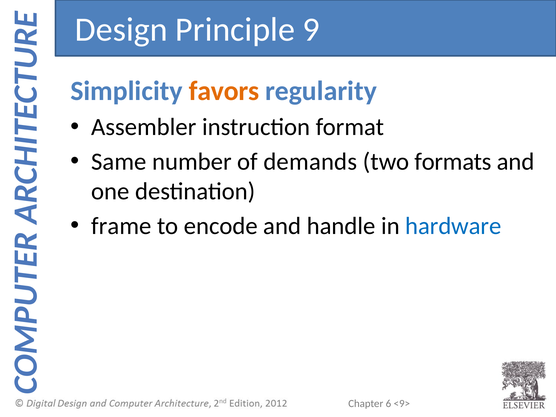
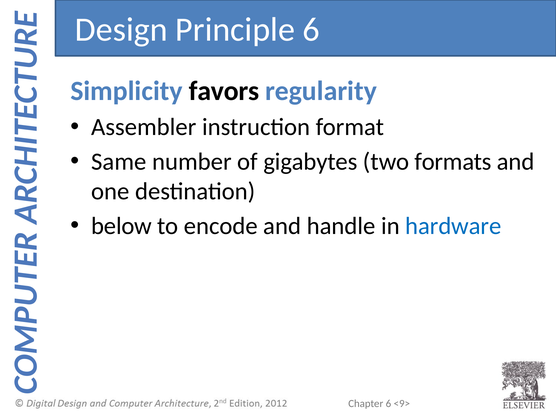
Principle 9: 9 -> 6 (311, 30)
favors colour: orange -> black (224, 91)
demands: demands -> gigabytes (310, 162)
frame: frame -> below (122, 226)
